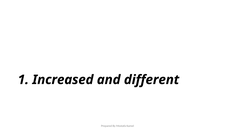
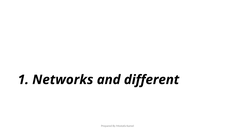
Increased: Increased -> Networks (63, 80)
